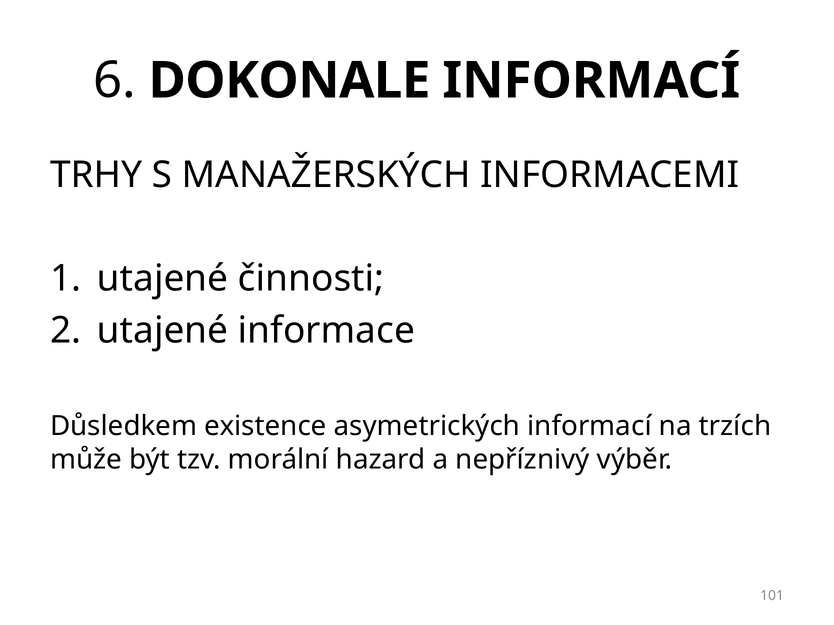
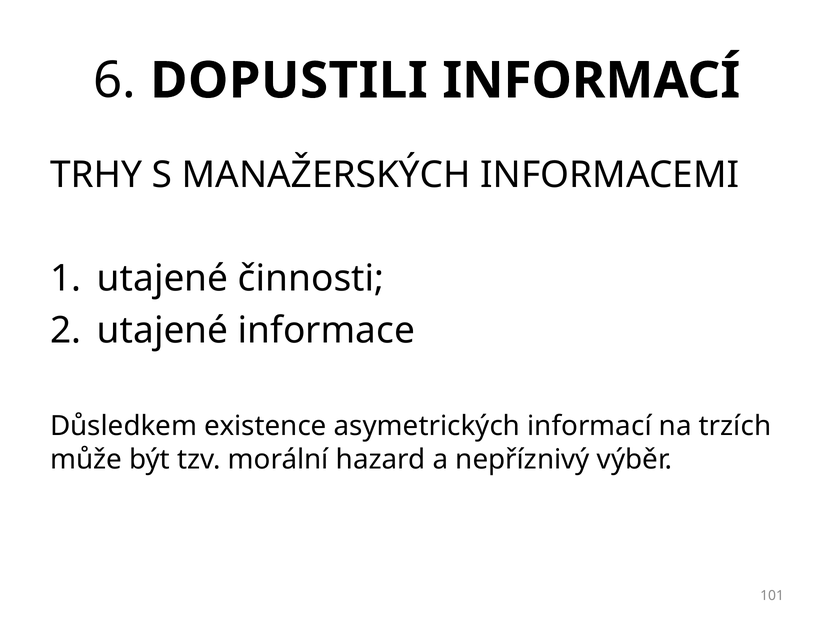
DOKONALE: DOKONALE -> DOPUSTILI (289, 81)
